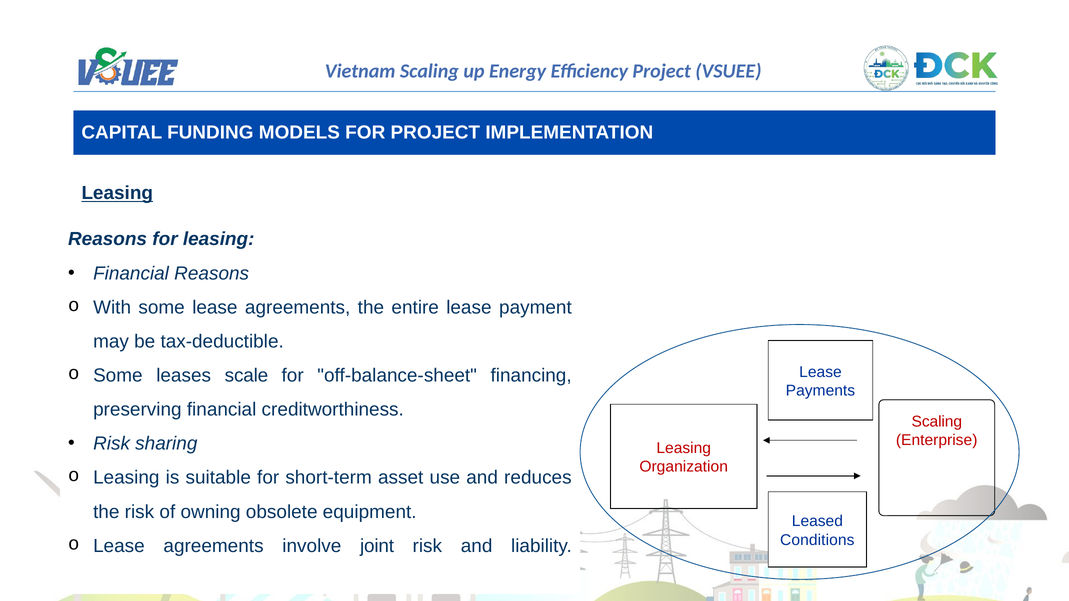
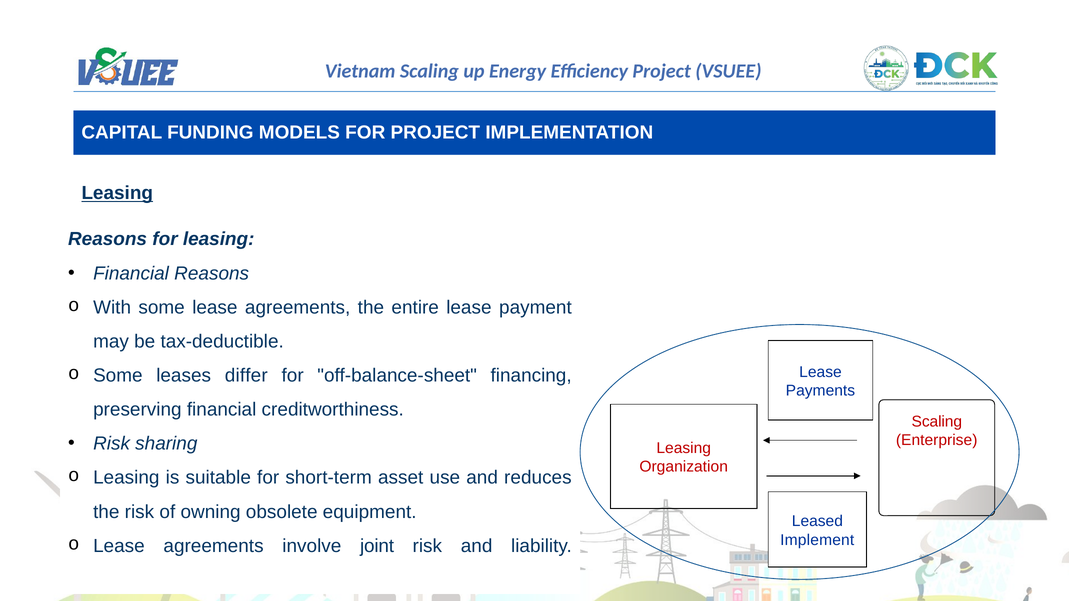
scale: scale -> differ (246, 376)
Conditions: Conditions -> Implement (817, 540)
